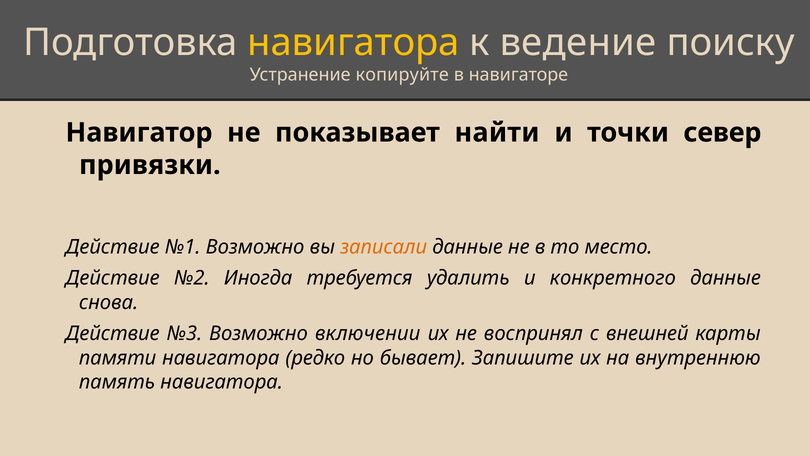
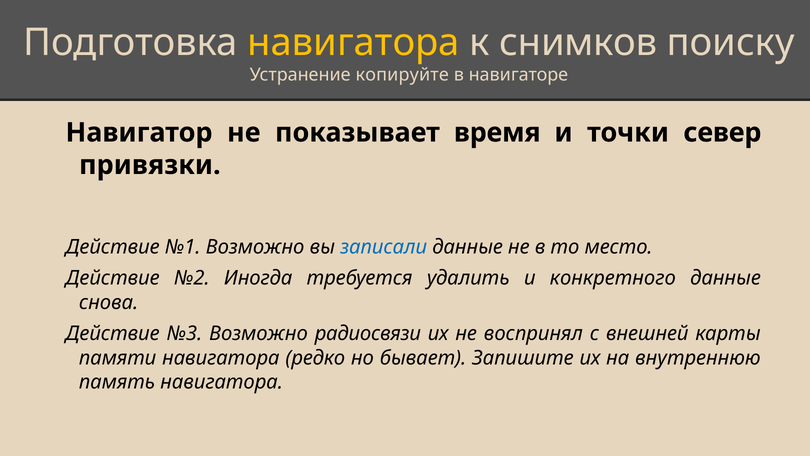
ведение: ведение -> снимков (578, 42)
найти: найти -> время (497, 133)
записали colour: orange -> blue (384, 247)
включении: включении -> радиосвязи (368, 333)
